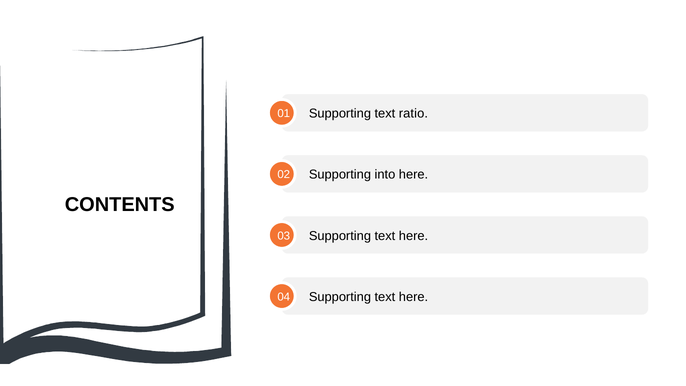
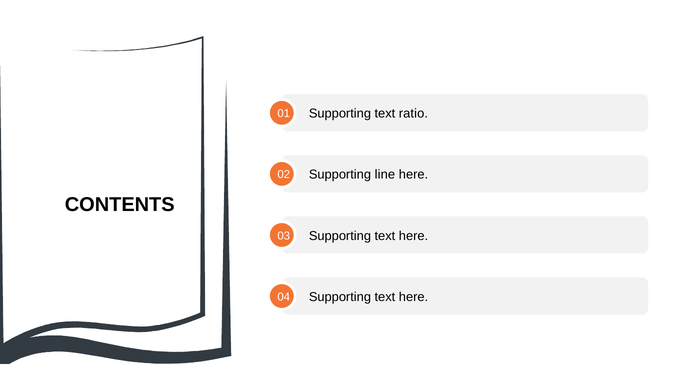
into: into -> line (385, 175)
